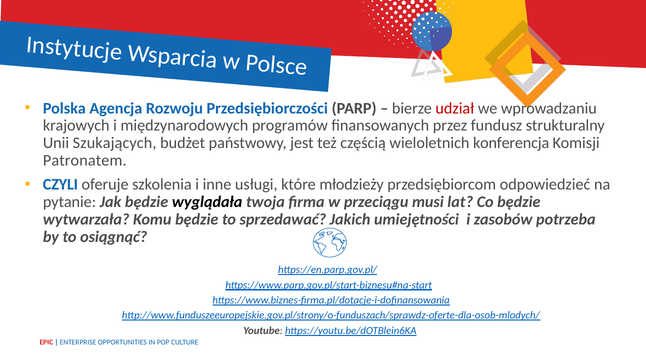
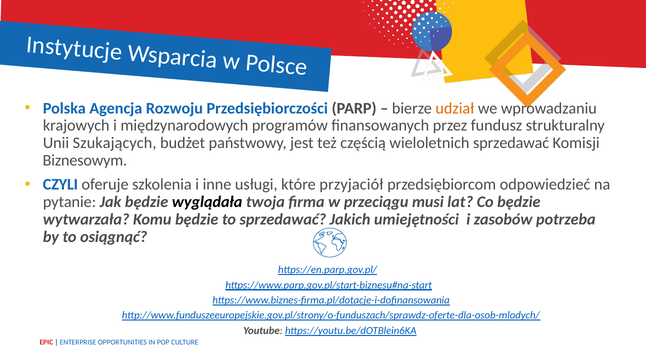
udział colour: red -> orange (455, 108)
wieloletnich konferencja: konferencja -> sprzedawać (511, 143)
Patronatem: Patronatem -> Biznesowym (85, 161)
młodzieży: młodzieży -> przyjaciół (351, 185)
